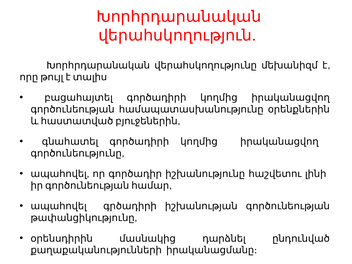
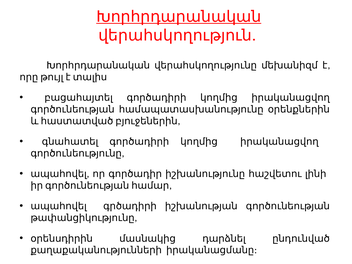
Խորհրդարանական underline: none -> present (179, 17)
